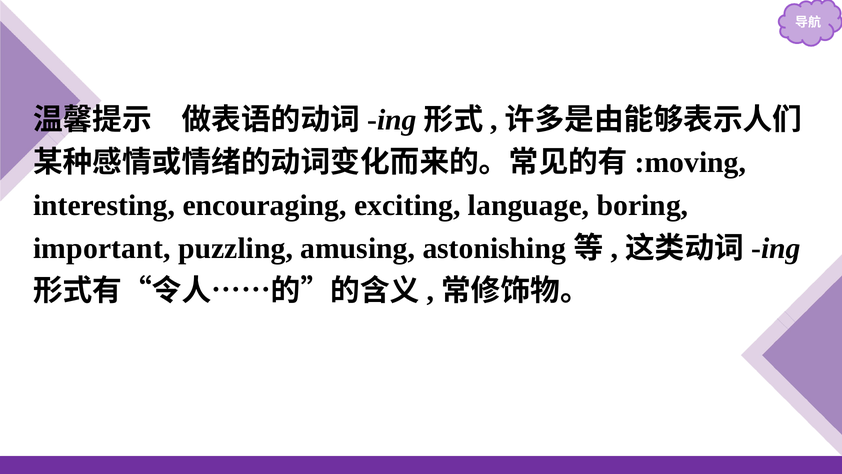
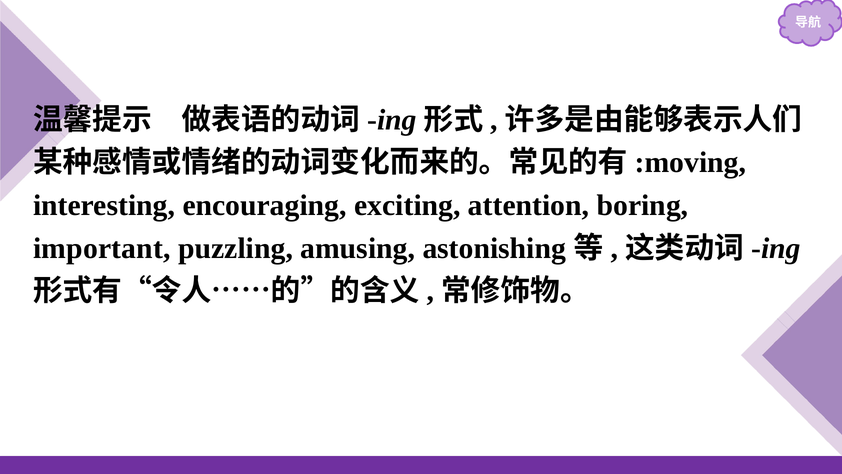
language: language -> attention (529, 205)
